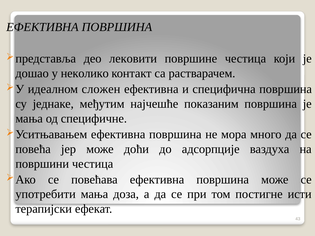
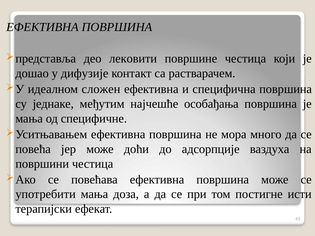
неколико: неколико -> дифузије (85, 73)
показаним: показаним -> особађања (211, 104)
